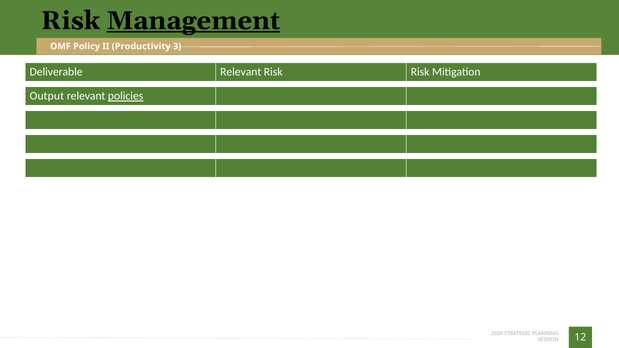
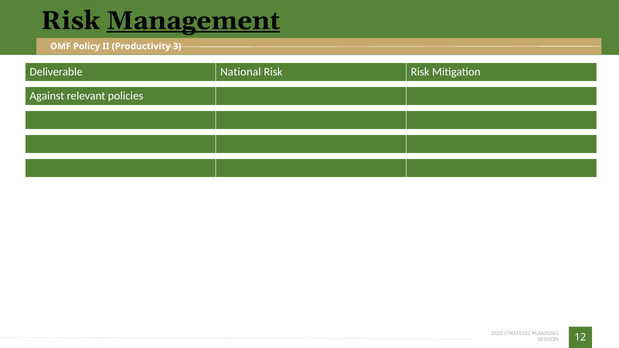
Deliverable Relevant: Relevant -> National (241, 72)
Output: Output -> Against (47, 96)
policies underline: present -> none (126, 96)
